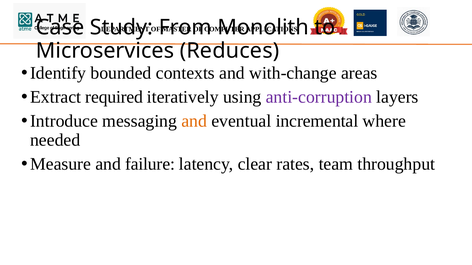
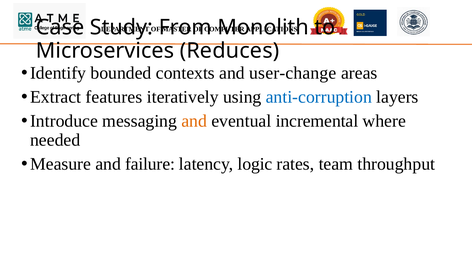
with-change: with-change -> user-change (293, 73)
required: required -> features (114, 97)
anti-corruption colour: purple -> blue (319, 97)
clear: clear -> logic (255, 164)
